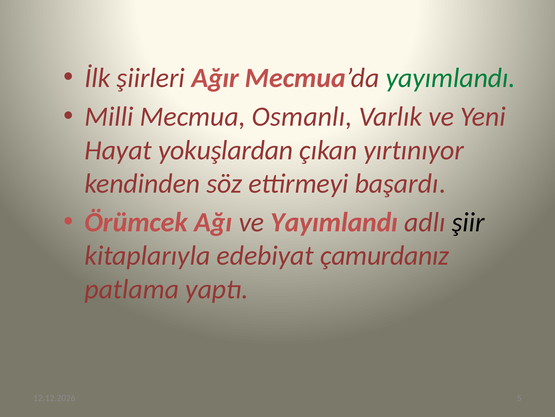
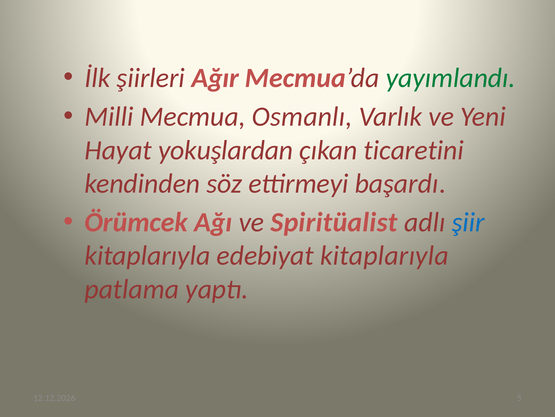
yırtınıyor: yırtınıyor -> ticaretini (414, 150)
ve Yayımlandı: Yayımlandı -> Spiritüalist (334, 222)
şiir colour: black -> blue (468, 222)
edebiyat çamurdanız: çamurdanız -> kitaplarıyla (384, 255)
